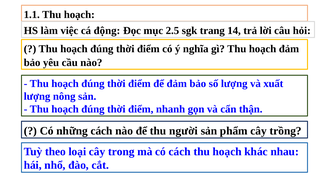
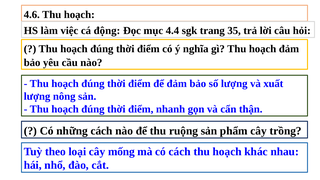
1.1: 1.1 -> 4.6 (32, 15)
2.5: 2.5 -> 4.4 (172, 31)
14: 14 -> 35 (234, 31)
người: người -> ruộng (184, 131)
trong: trong -> mống (121, 152)
